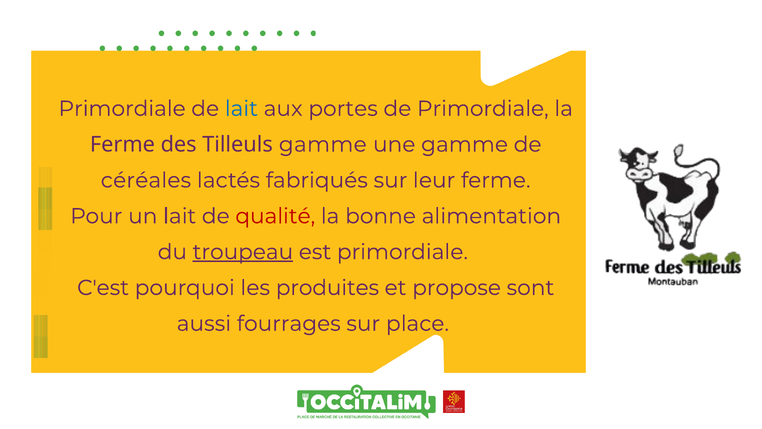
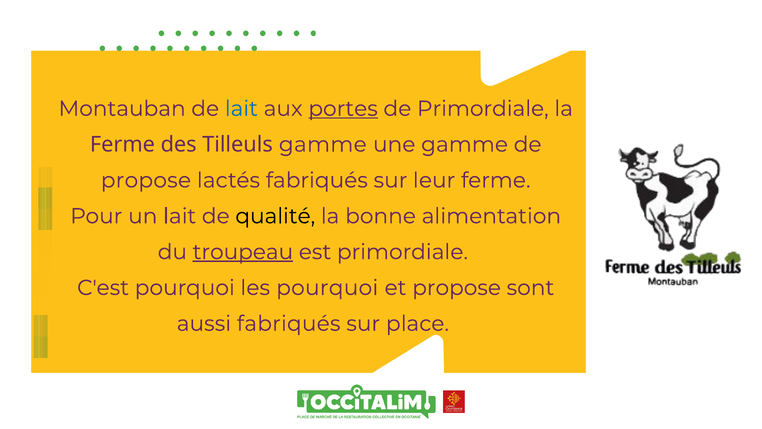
Primordiale: Primordiale -> Montauban (122, 109)
portes underline: none -> present (343, 109)
céréales: céréales -> propose (146, 180)
qualité colour: red -> black (275, 216)
les produites: produites -> pourquoi (327, 288)
aussi fourrages: fourrages -> fabriqués (289, 323)
